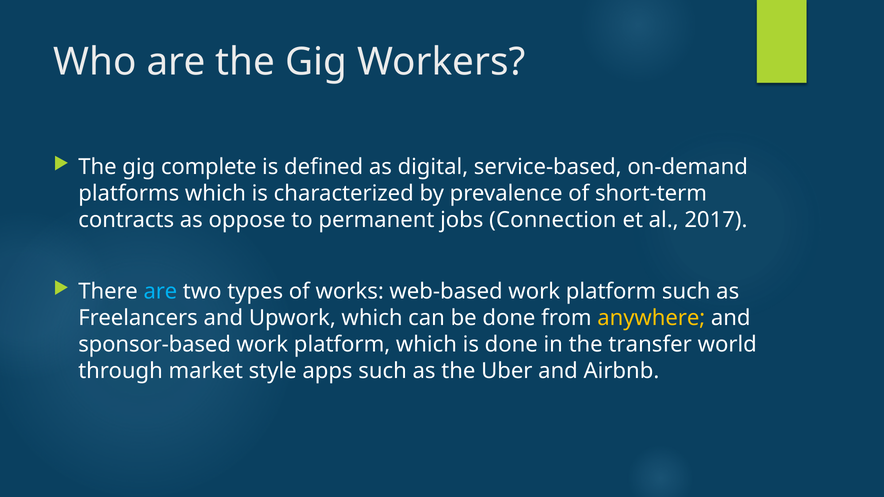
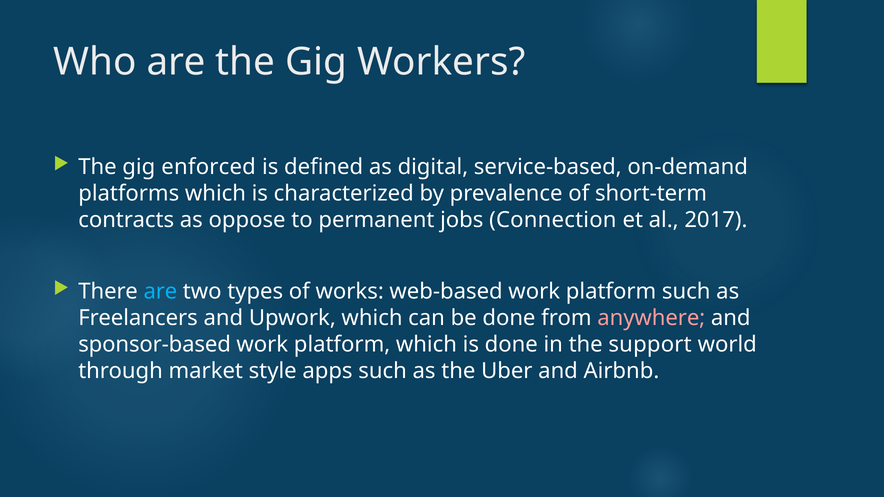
complete: complete -> enforced (209, 167)
anywhere colour: yellow -> pink (651, 318)
transfer: transfer -> support (650, 345)
